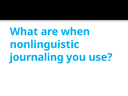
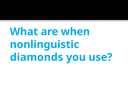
journaling: journaling -> diamonds (37, 57)
